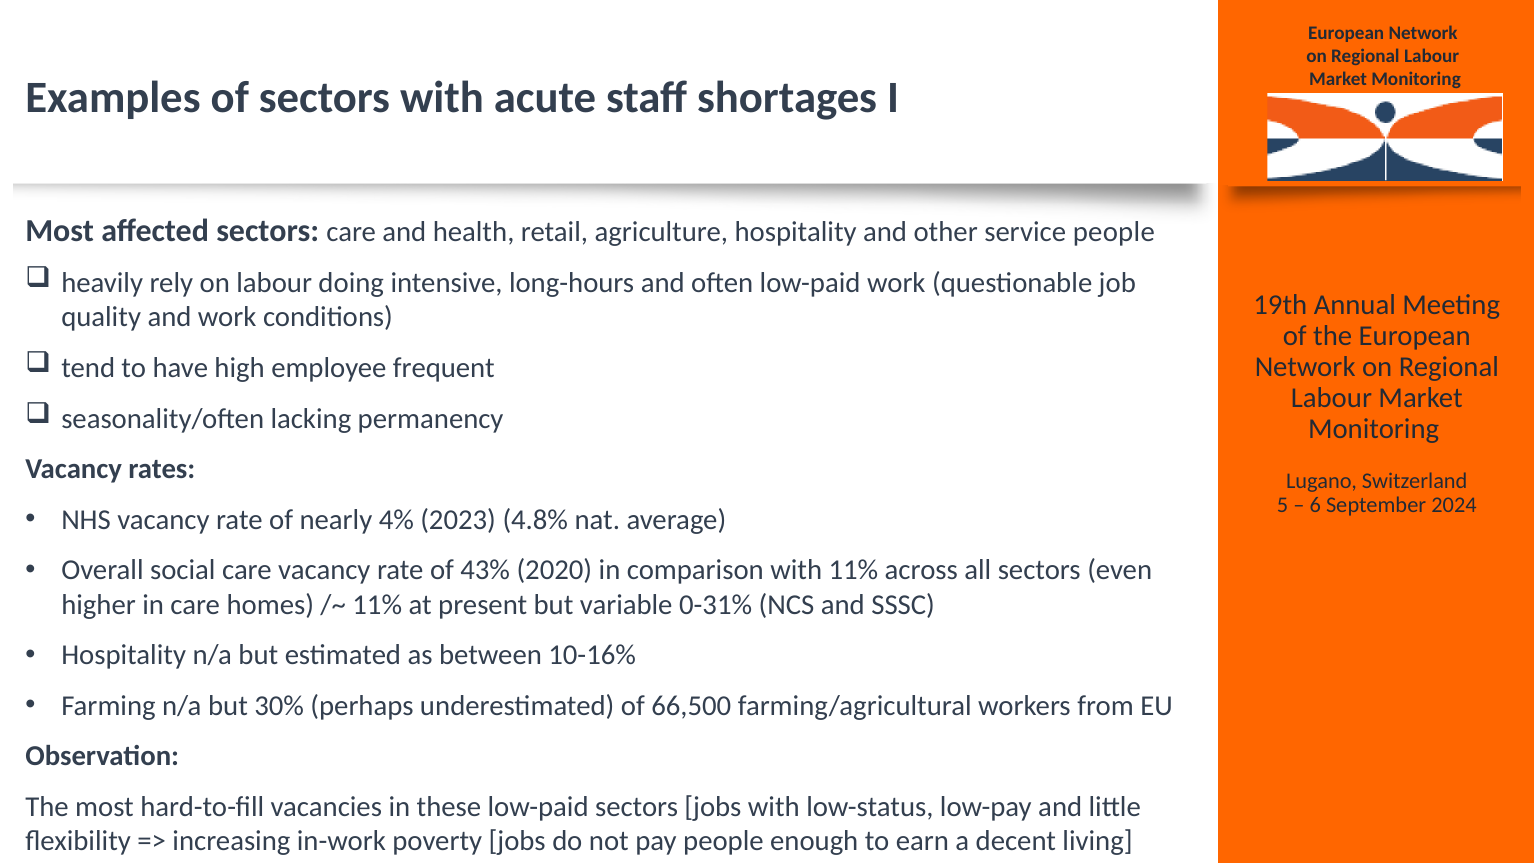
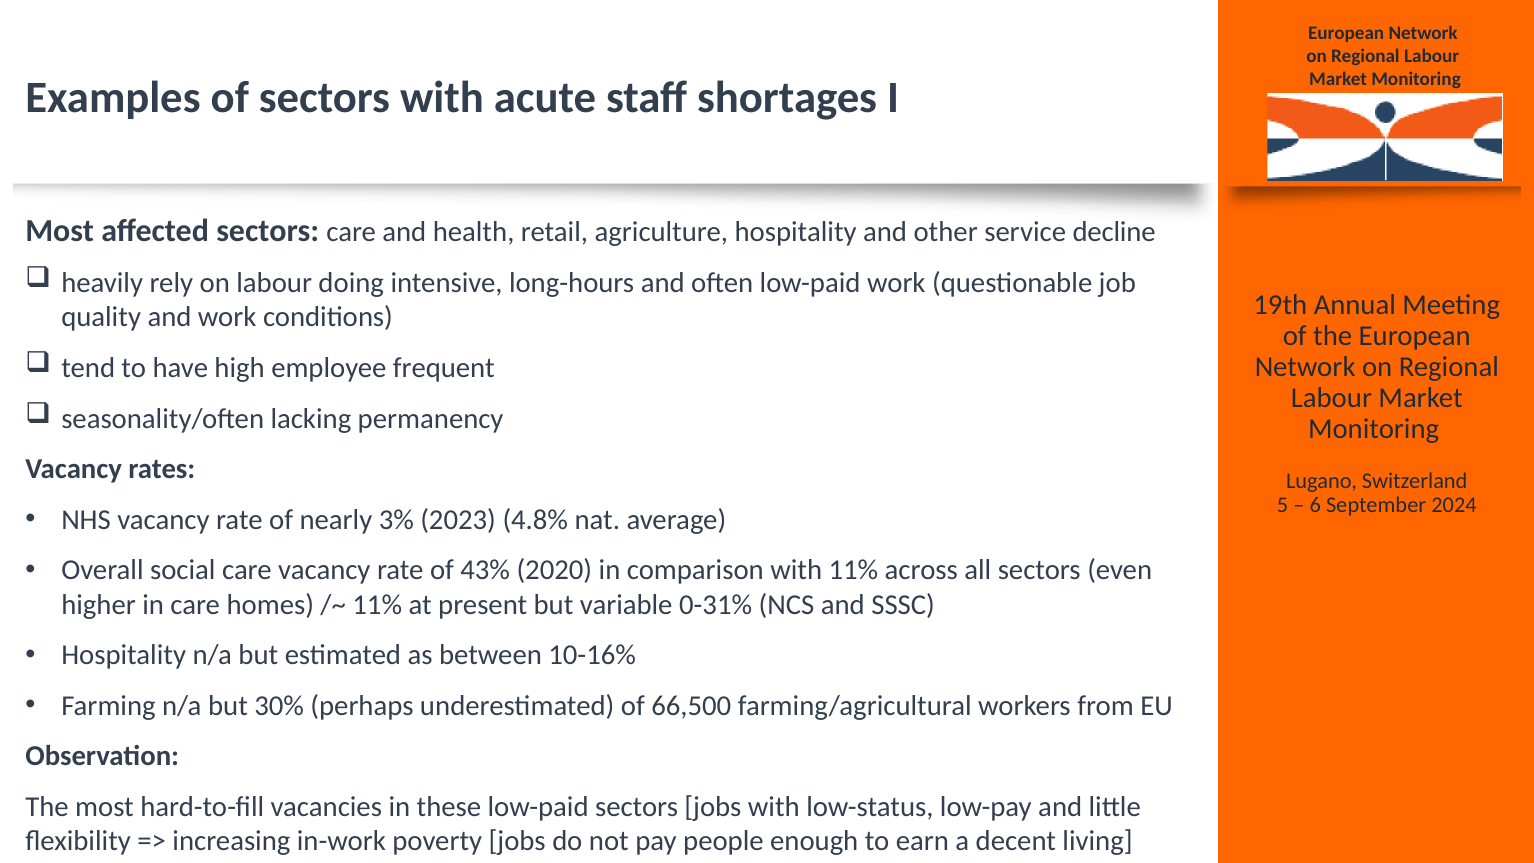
service people: people -> decline (1114, 232)
4%: 4% -> 3% (396, 519)
